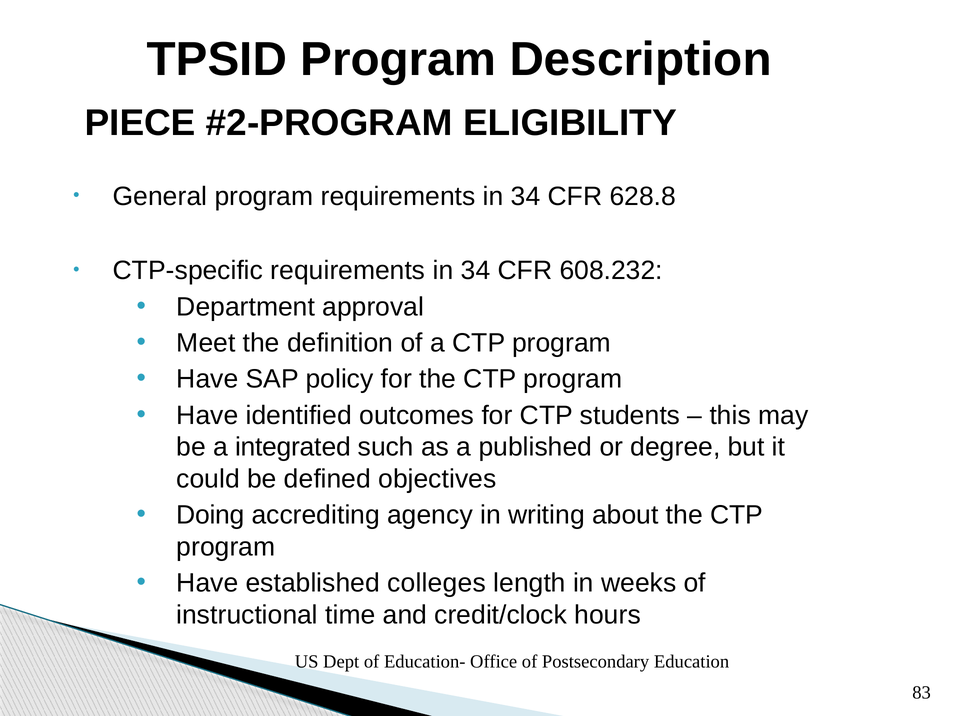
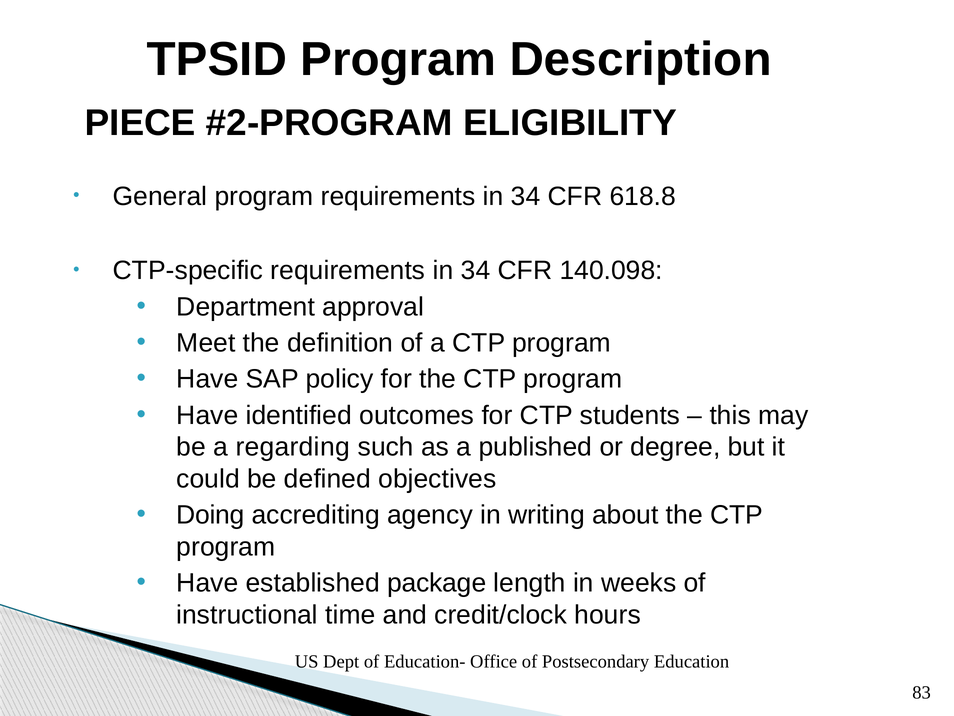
628.8: 628.8 -> 618.8 (643, 196)
608.232: 608.232 -> 140.098 (611, 271)
integrated: integrated -> regarding (293, 447)
colleges: colleges -> package (437, 583)
